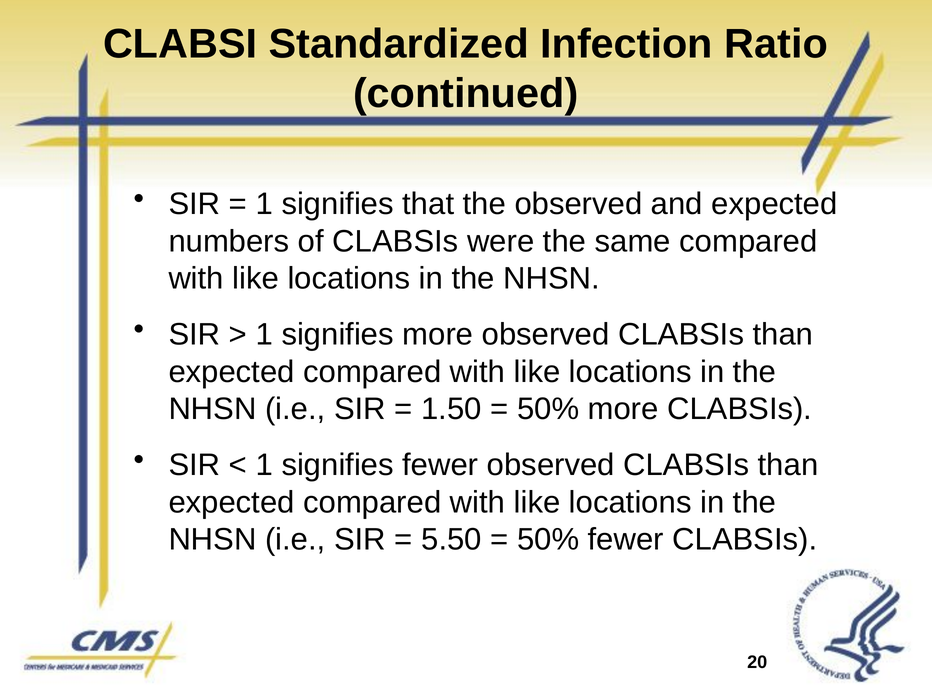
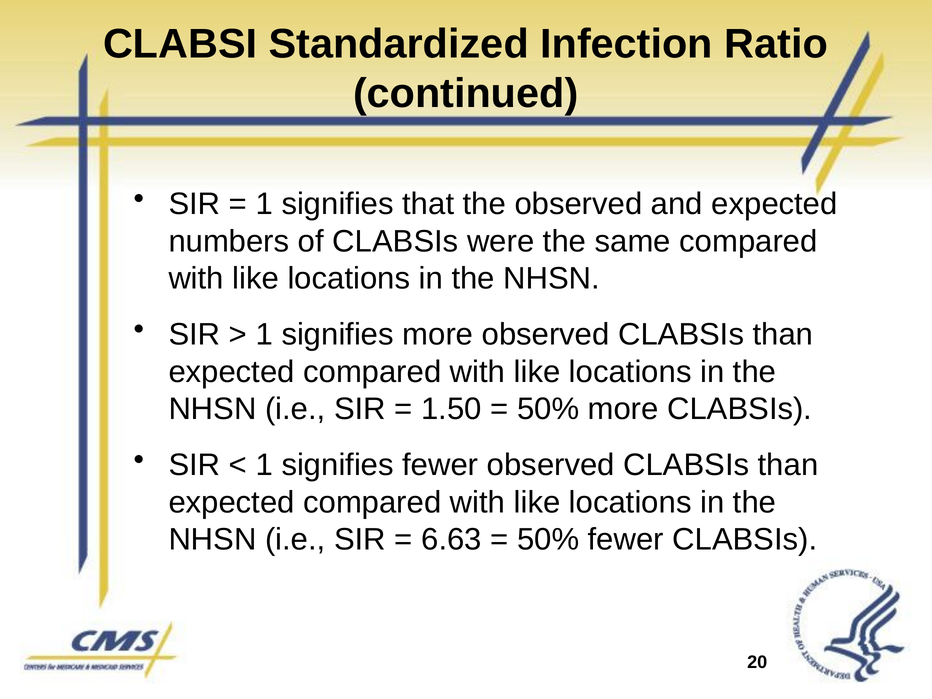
5.50: 5.50 -> 6.63 (451, 540)
